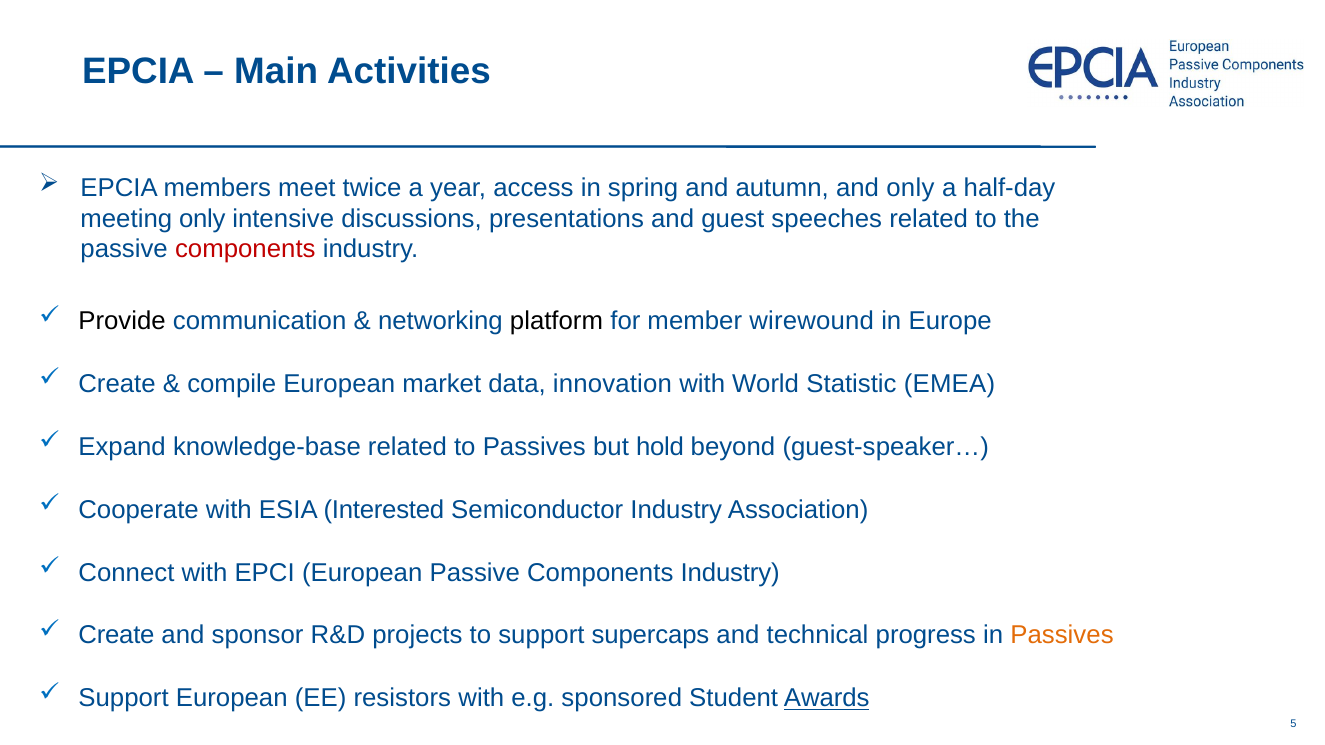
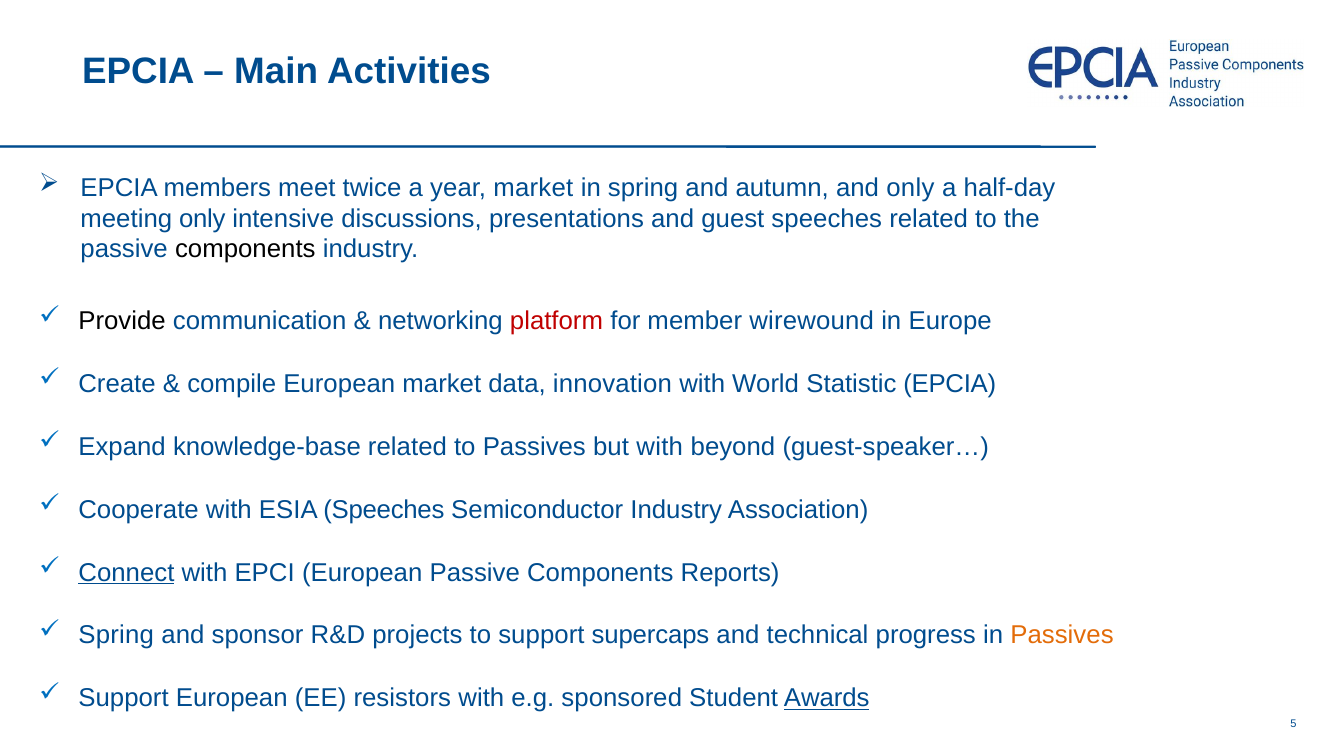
year access: access -> market (533, 188)
components colour: red -> black (245, 250)
platform colour: black -> red (556, 321)
Statistic EMEA: EMEA -> EPCIA (950, 384)
but hold: hold -> with (660, 447)
ESIA Interested: Interested -> Speeches (384, 510)
Connect underline: none -> present (126, 573)
European Passive Components Industry: Industry -> Reports (730, 573)
Create: Create -> Spring (116, 636)
